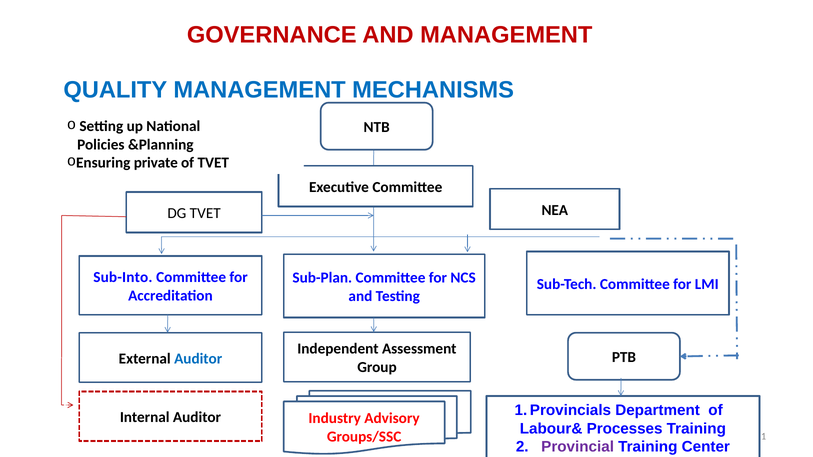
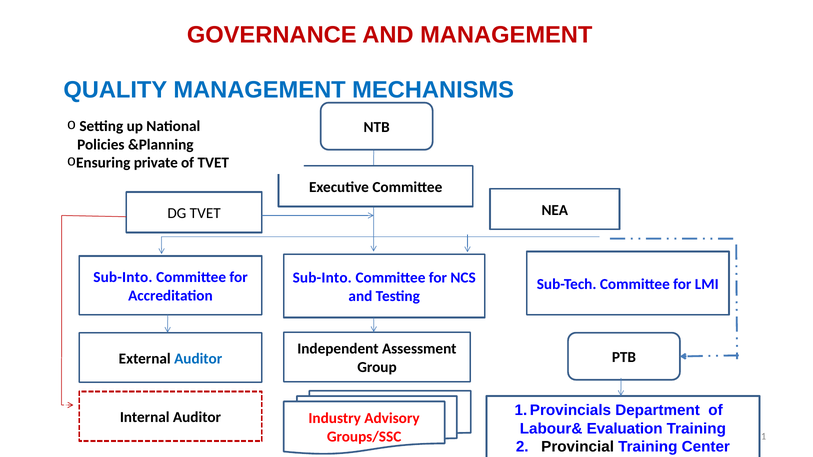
Sub-Plan: Sub-Plan -> Sub-Into (322, 278)
Processes: Processes -> Evaluation (625, 429)
Provincial colour: purple -> black (578, 447)
